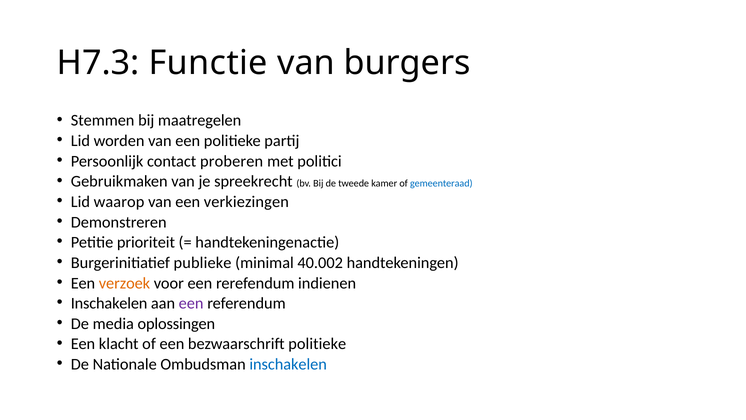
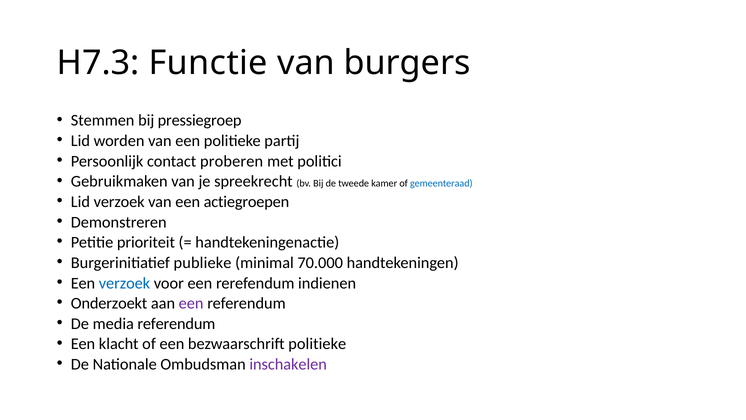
maatregelen: maatregelen -> pressiegroep (200, 120)
Lid waarop: waarop -> verzoek (119, 202)
verkiezingen: verkiezingen -> actiegroepen (246, 202)
40.002: 40.002 -> 70.000 (320, 263)
verzoek colour: orange -> blue (124, 283)
Inschakelen: Inschakelen -> Onderzoekt (109, 303)
media oplossingen: oplossingen -> referendum (176, 323)
inschakelen colour: blue -> purple (288, 364)
